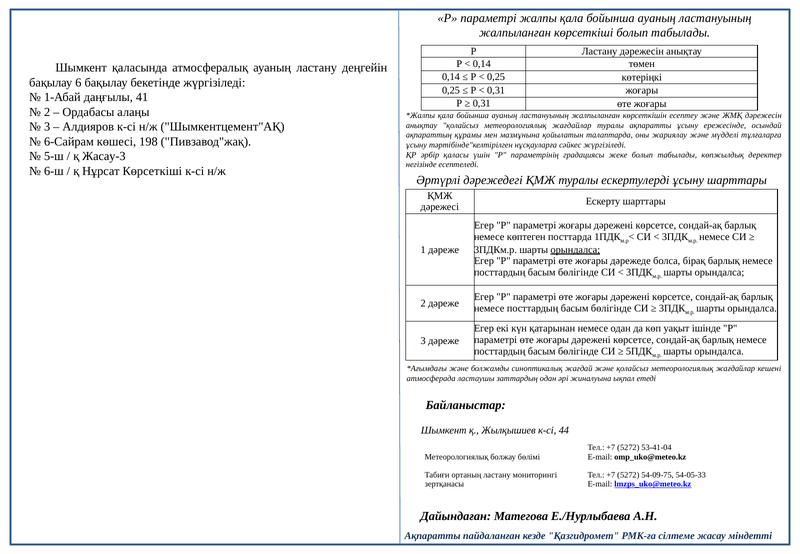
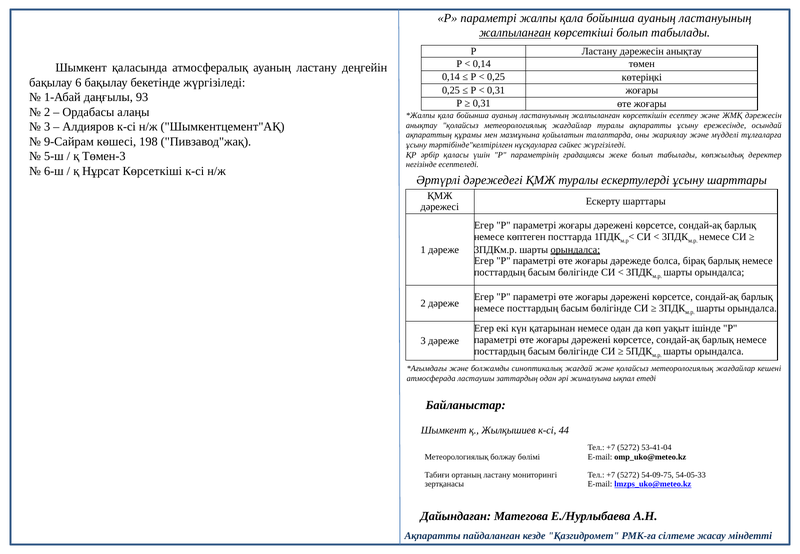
жалпыланған underline: none -> present (515, 33)
41: 41 -> 93 (142, 97)
6-Сайрам: 6-Сайрам -> 9-Сайрам (69, 142)
Жасау-3: Жасау-3 -> Төмен-3 (104, 156)
